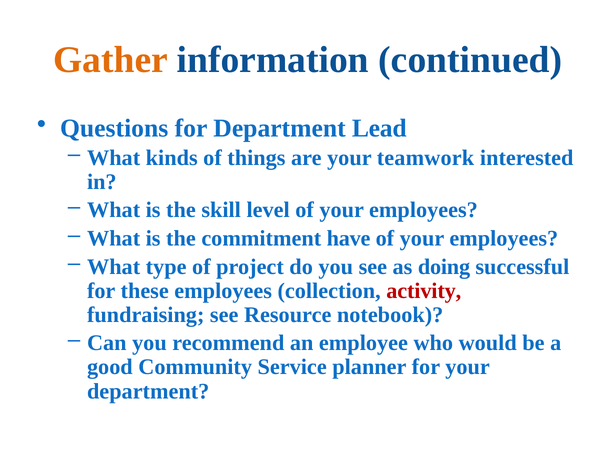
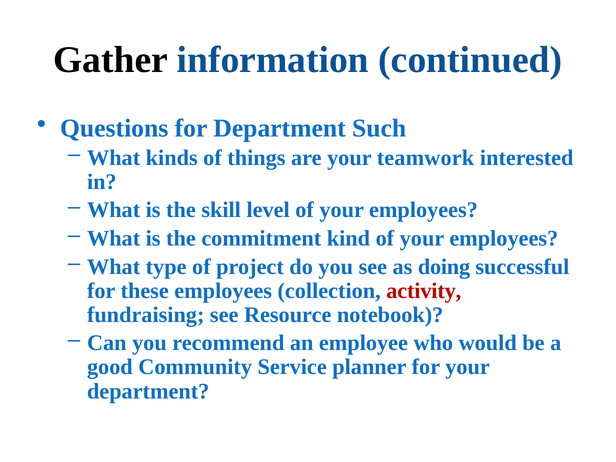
Gather colour: orange -> black (110, 60)
Lead: Lead -> Such (379, 128)
have: have -> kind (348, 238)
